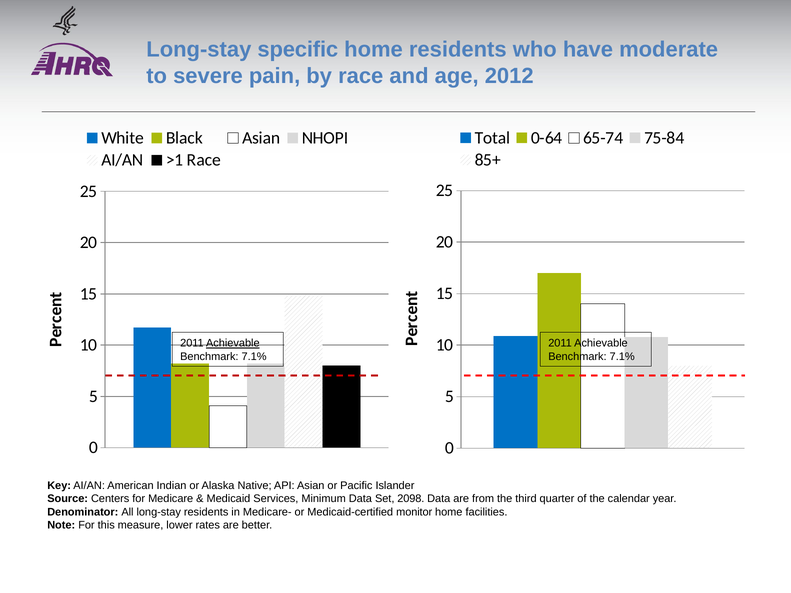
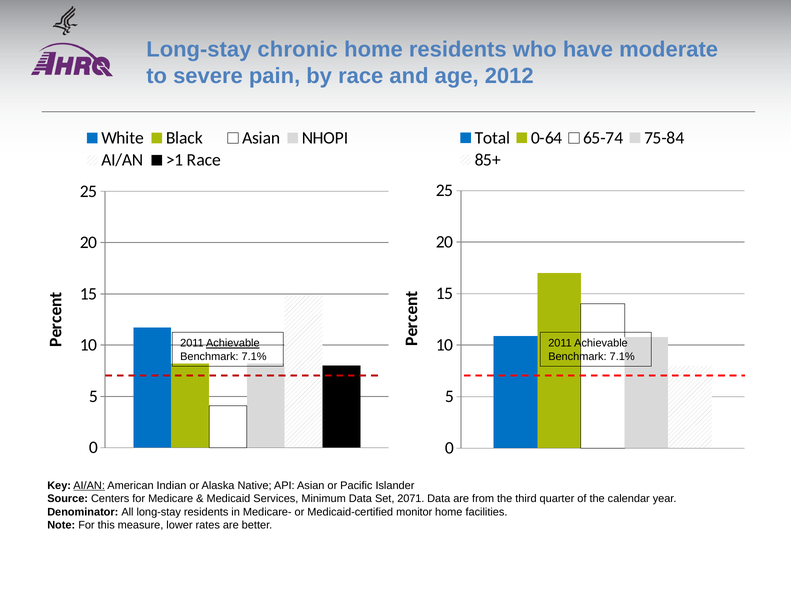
specific: specific -> chronic (298, 50)
AI/AN underline: none -> present (89, 486)
2098: 2098 -> 2071 (411, 499)
